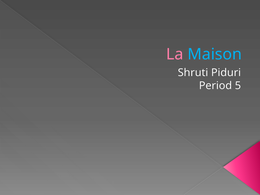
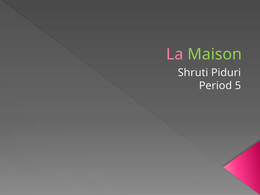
Maison colour: light blue -> light green (215, 54)
